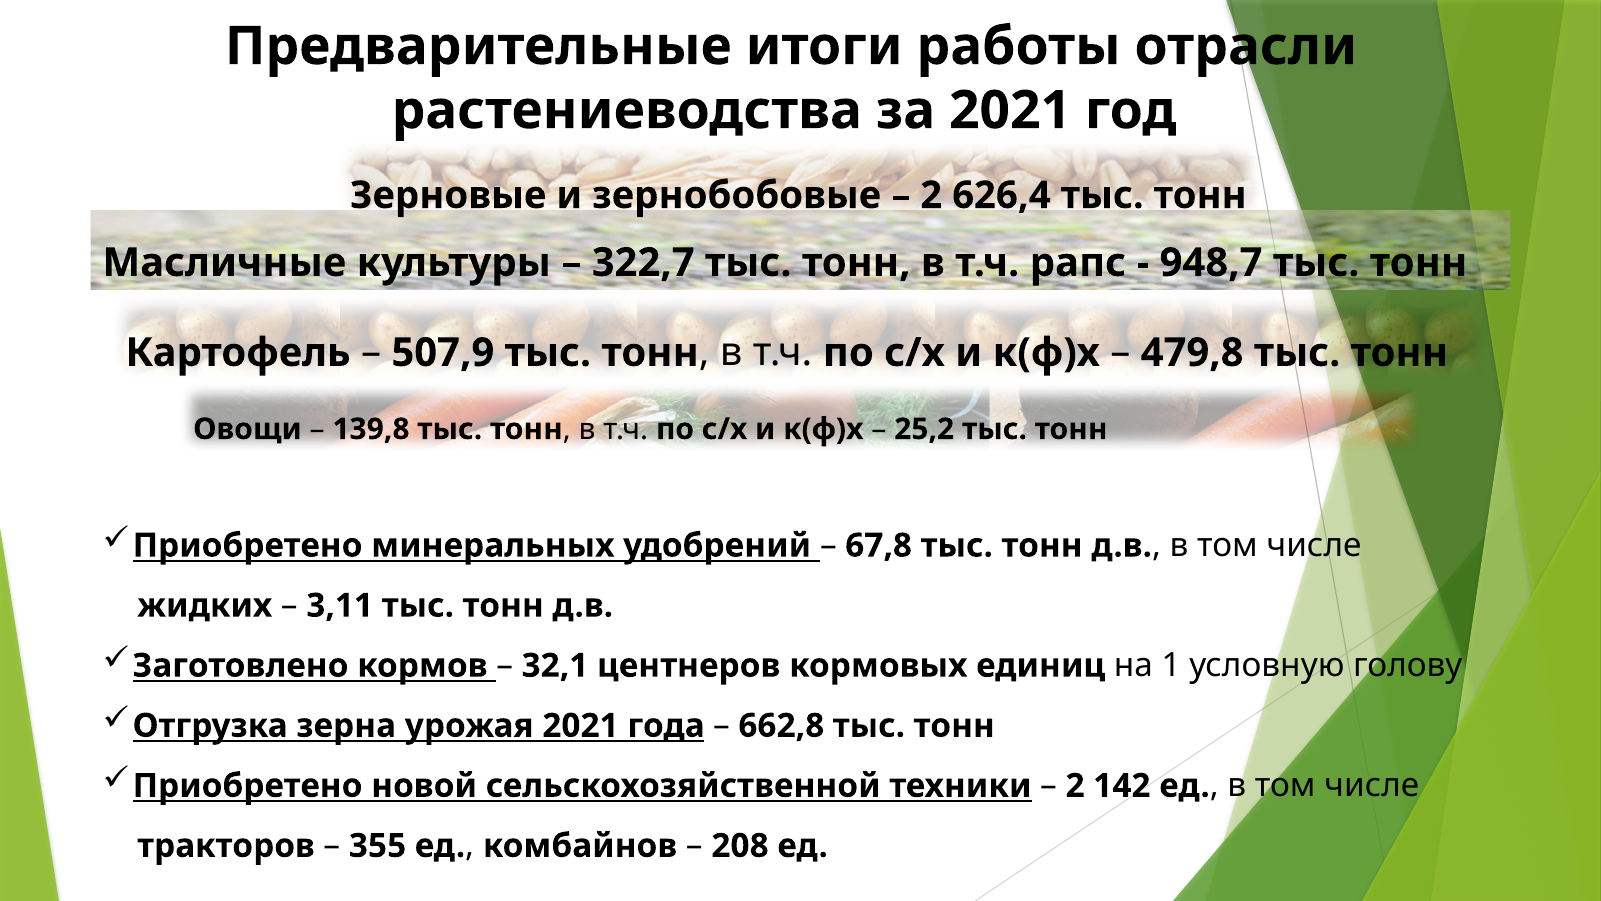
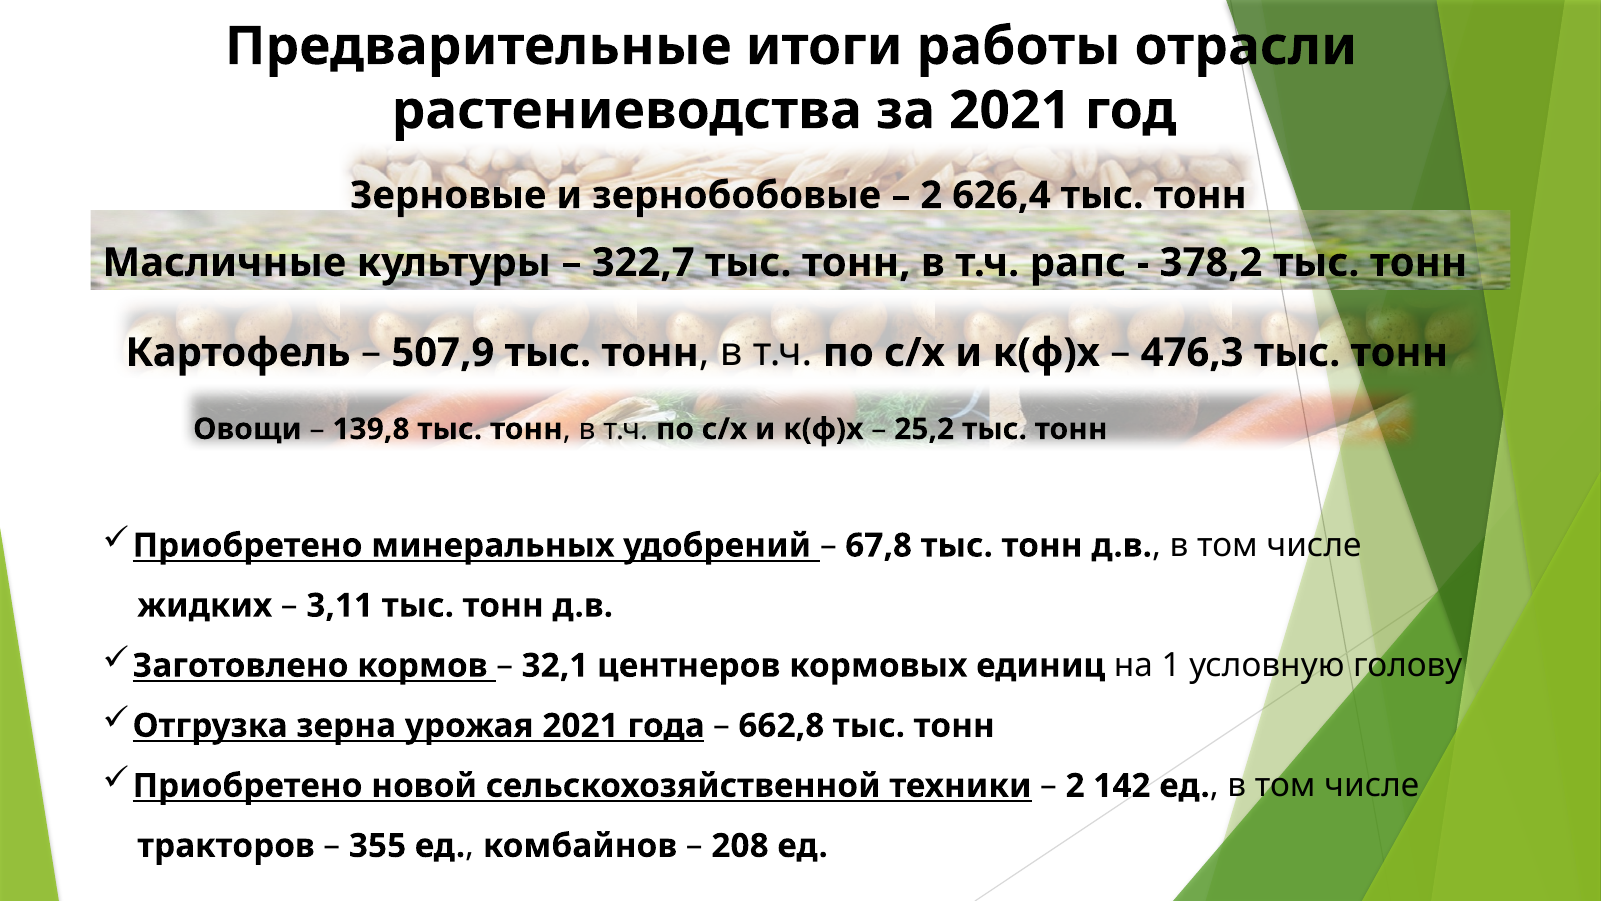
948,7: 948,7 -> 378,2 (1211, 263)
479,8: 479,8 -> 476,3 (1192, 353)
